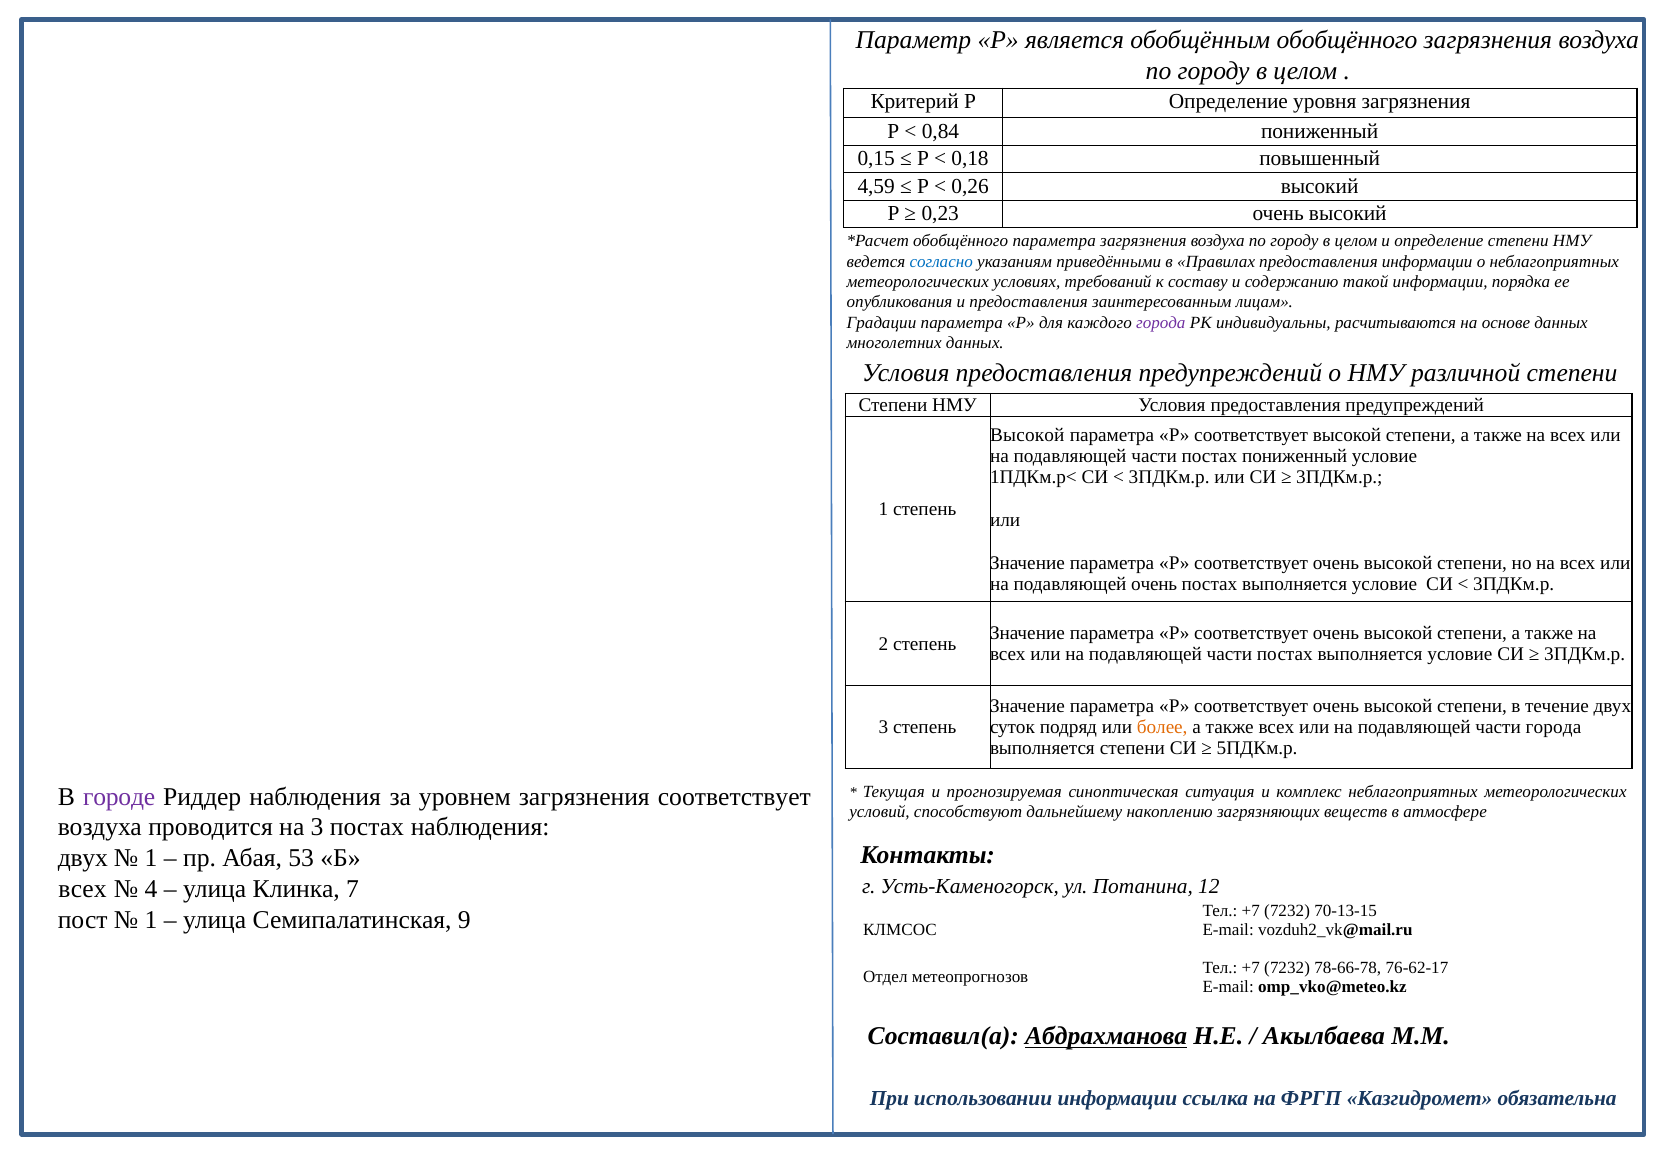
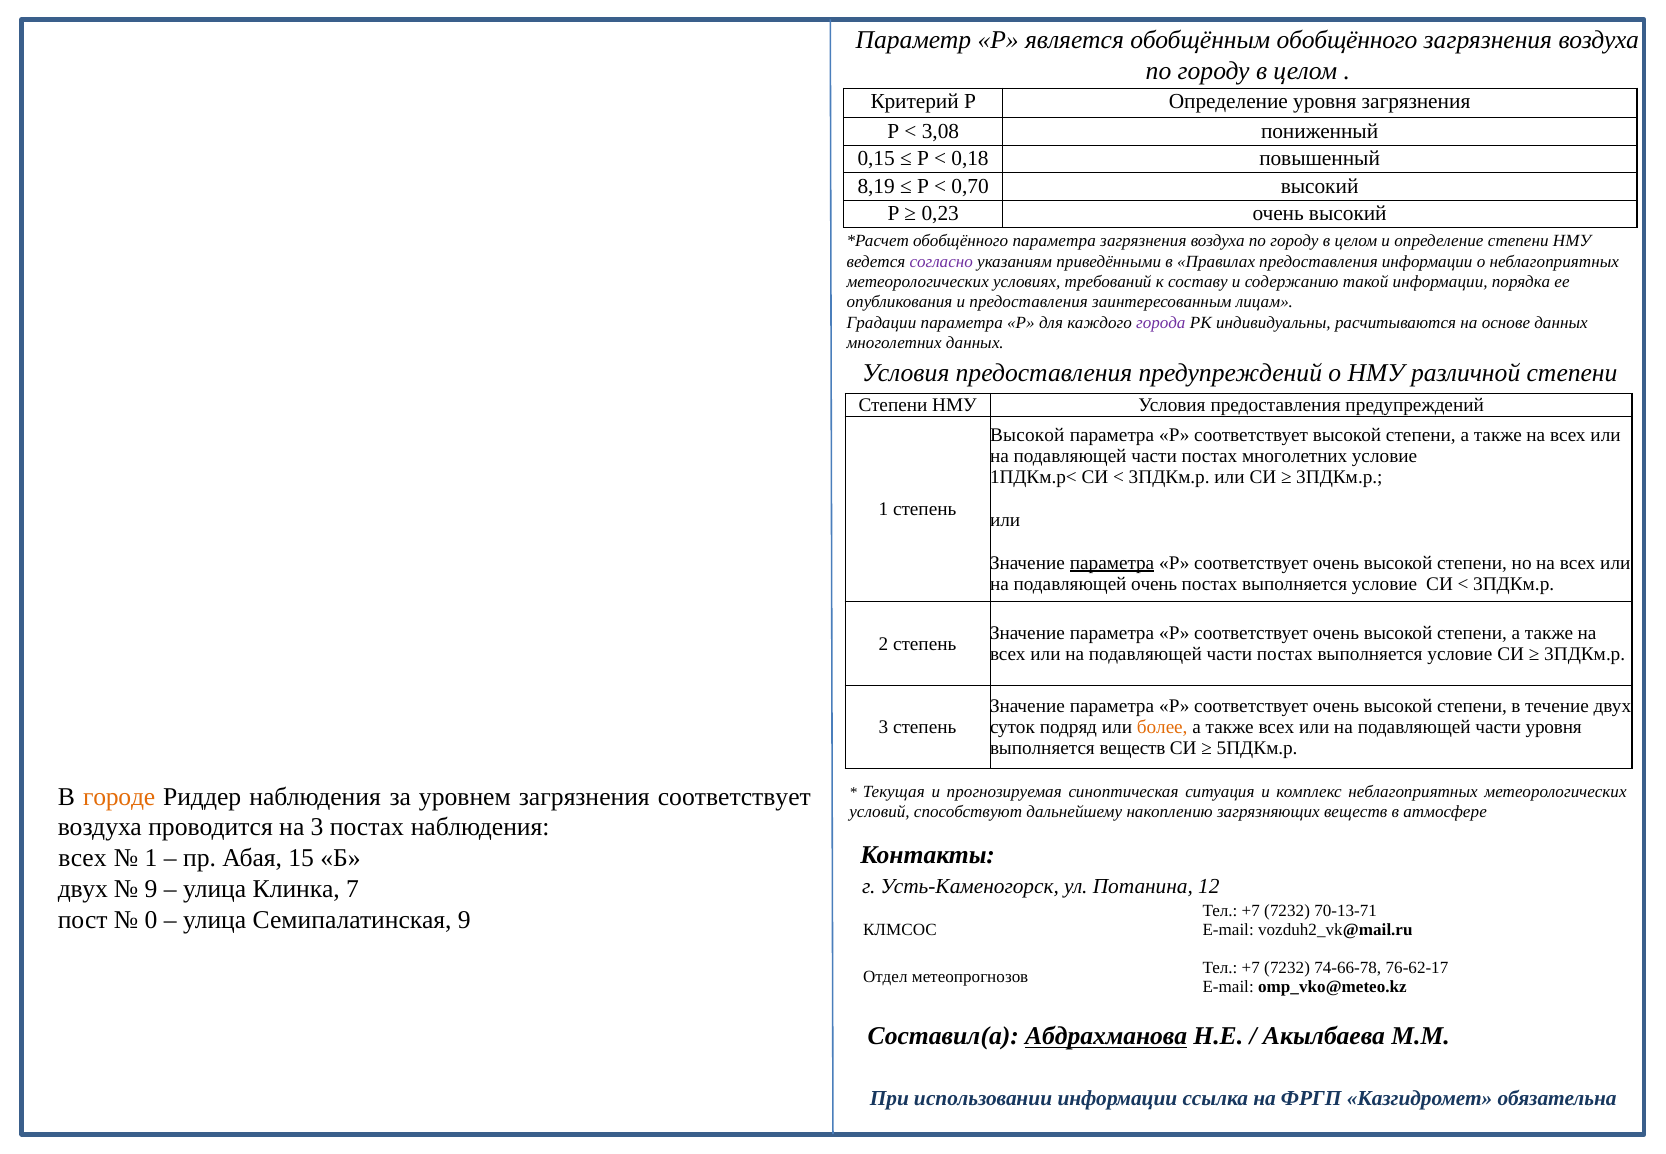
0,84: 0,84 -> 3,08 (940, 131)
4,59: 4,59 -> 8,19 (876, 186)
0,26: 0,26 -> 0,70 (970, 186)
согласно colour: blue -> purple (941, 261)
постах пониженный: пониженный -> многолетних (1295, 456)
параметра underline: none -> present (1112, 562)
части города: города -> уровня (1554, 727)
выполняется степени: степени -> веществ (1133, 748)
городе colour: purple -> orange (119, 796)
двух: двух -> всех (83, 858)
53: 53 -> 15 (301, 858)
всех: всех -> двух (83, 888)
4: 4 -> 9 (151, 888)
70-13-15: 70-13-15 -> 70-13-71 (1346, 911)
1: 1 -> 0 (151, 919)
78-66-78: 78-66-78 -> 74-66-78 (1348, 967)
